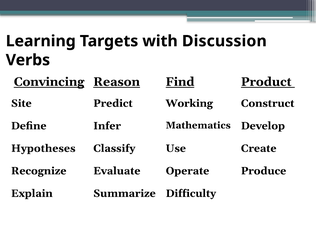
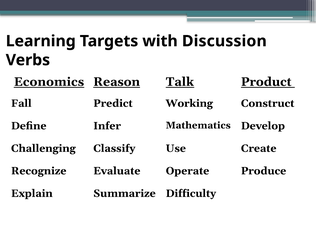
Convincing: Convincing -> Economics (49, 82)
Find: Find -> Talk (180, 82)
Site: Site -> Fall (21, 103)
Hypotheses: Hypotheses -> Challenging (43, 148)
